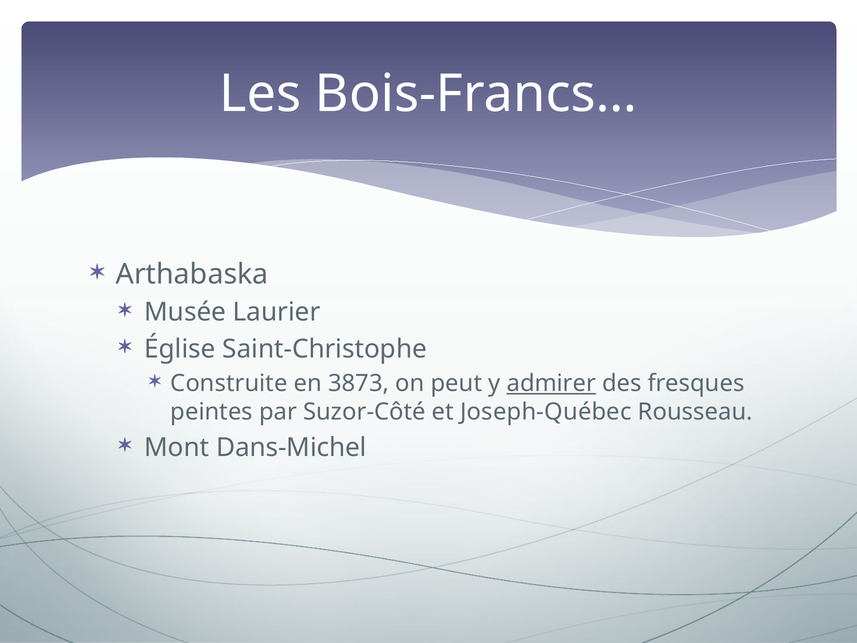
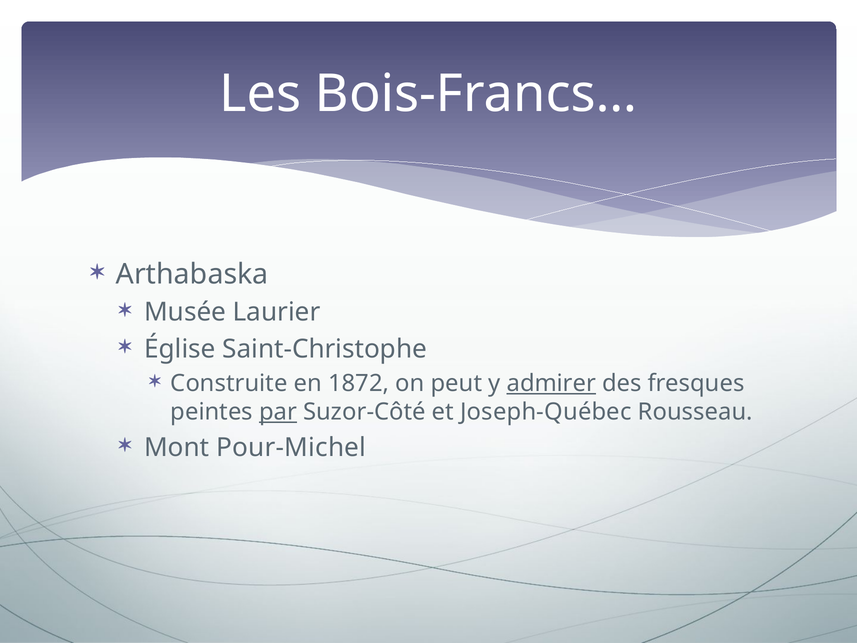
3873: 3873 -> 1872 (359, 383)
par underline: none -> present (278, 412)
Dans-Michel: Dans-Michel -> Pour-Michel (291, 447)
